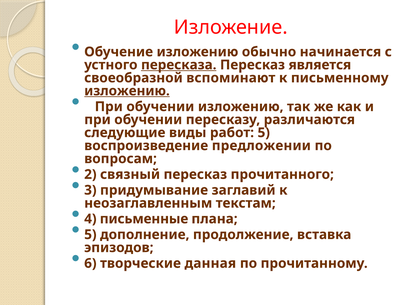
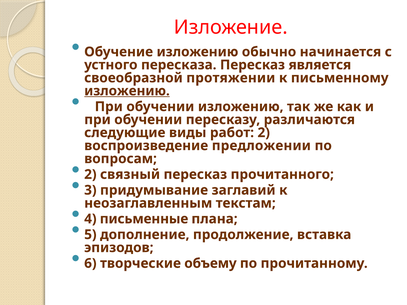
пересказа underline: present -> none (179, 65)
вспоминают: вспоминают -> протяжении (231, 78)
работ 5: 5 -> 2 (264, 133)
данная: данная -> объему (210, 264)
